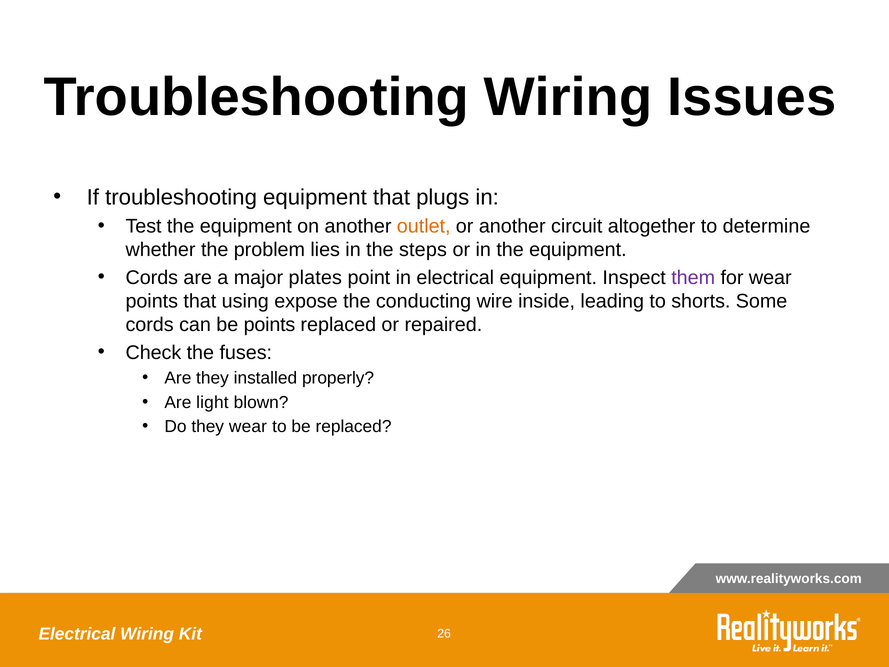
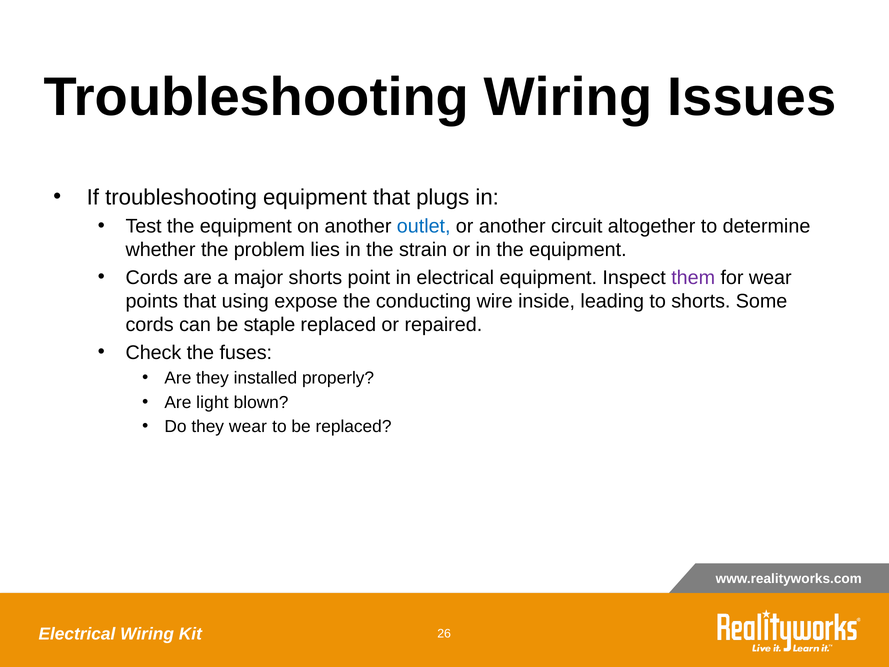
outlet colour: orange -> blue (424, 226)
steps: steps -> strain (423, 250)
major plates: plates -> shorts (315, 277)
be points: points -> staple (270, 325)
